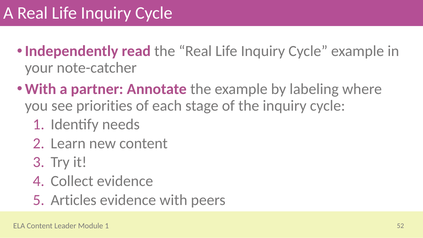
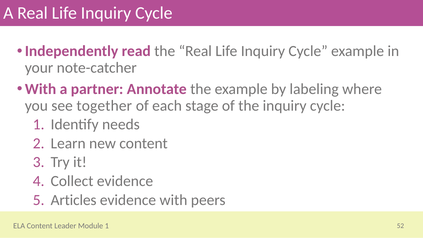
priorities: priorities -> together (104, 106)
